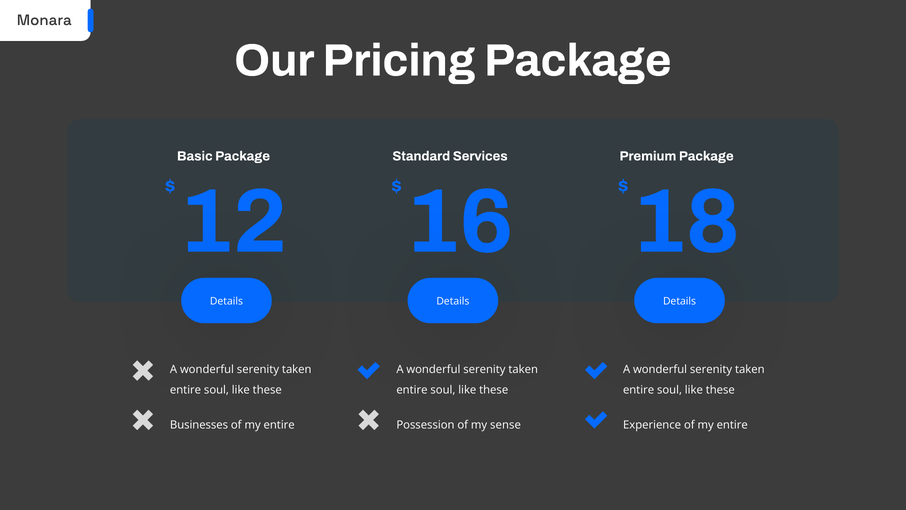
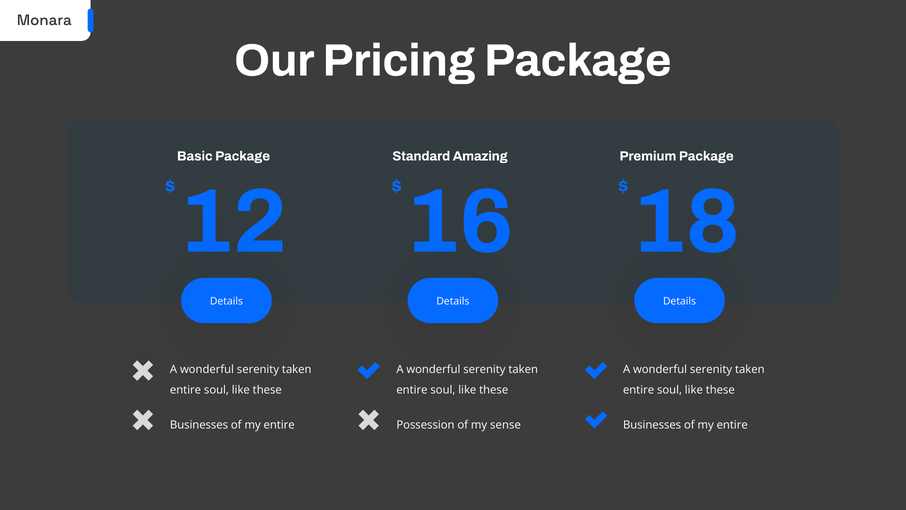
Services: Services -> Amazing (480, 156)
Experience: Experience -> Businesses (652, 425)
